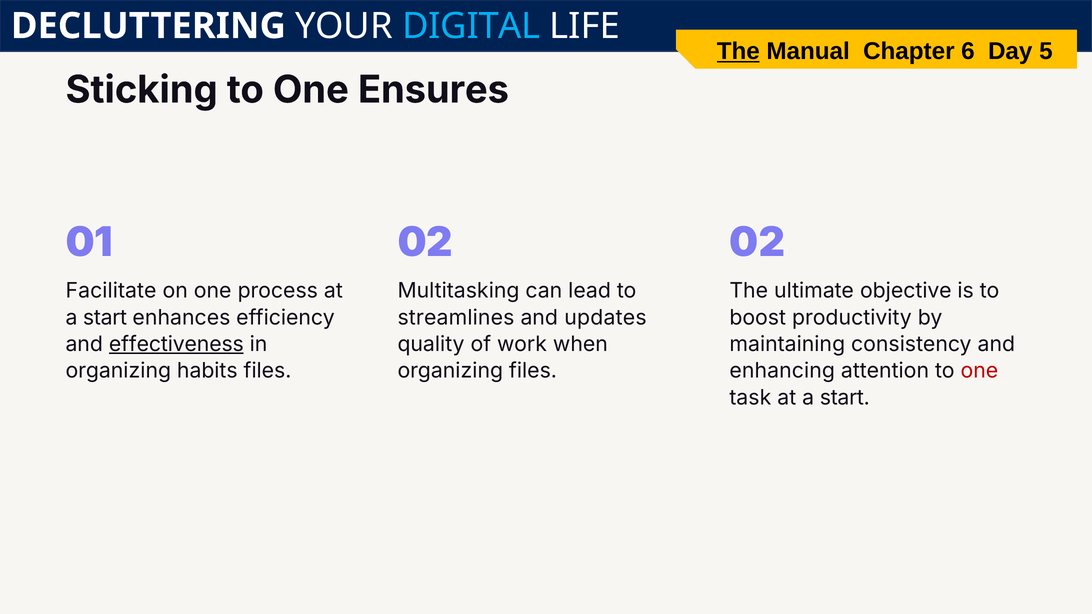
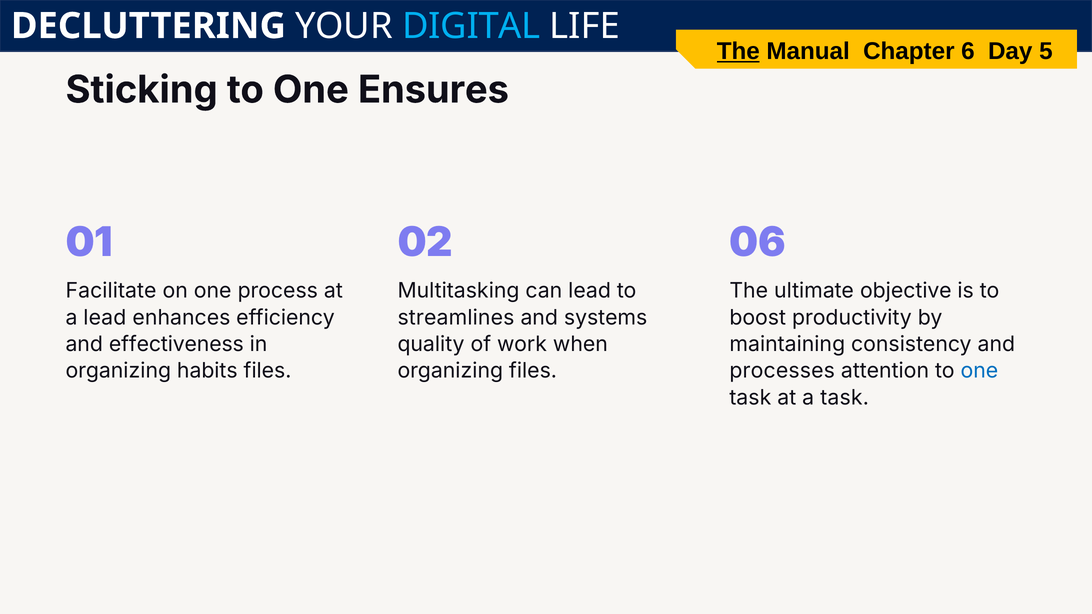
02 02: 02 -> 06 (758, 243)
start: start -> lead (105, 318)
updates: updates -> systems (606, 318)
effectiveness underline: present -> none (176, 344)
enhancing: enhancing -> processes (782, 371)
one colour: red -> blue (979, 371)
task at a start: start -> task (845, 398)
